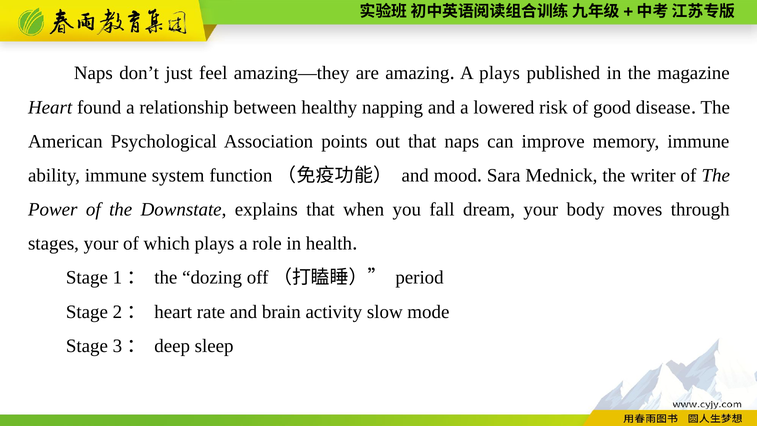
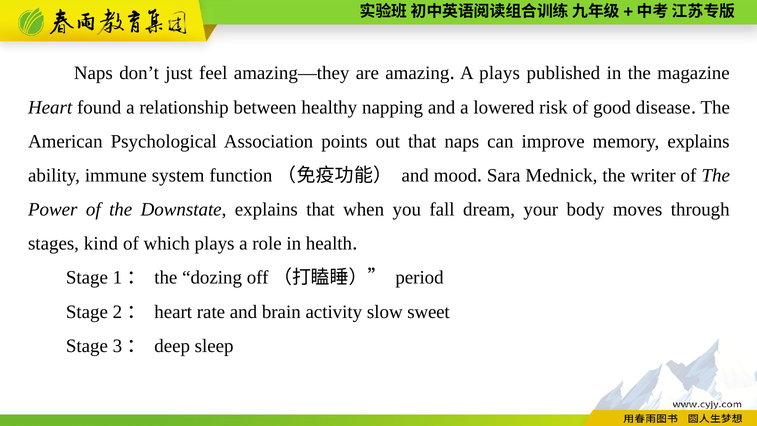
memory immune: immune -> explains (698, 141)
stages your: your -> kind (101, 244)
mode: mode -> sweet (429, 312)
